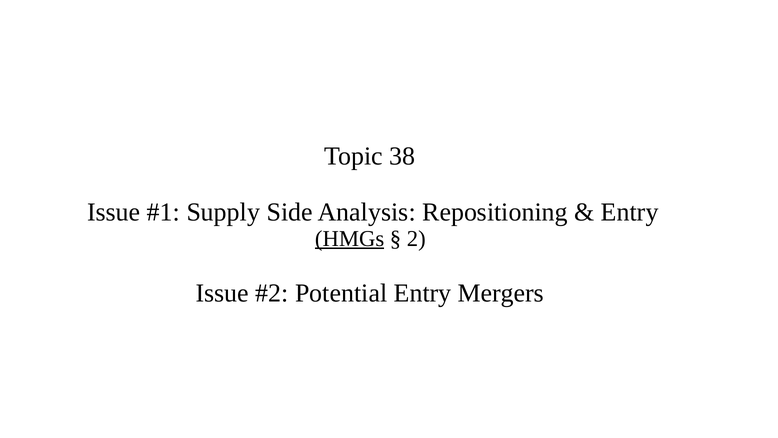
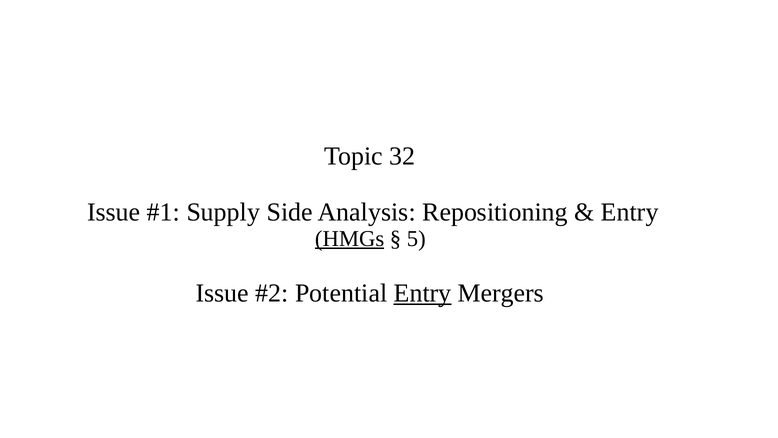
38: 38 -> 32 (402, 156)
2: 2 -> 5 (416, 238)
Entry underline: none -> present (423, 293)
